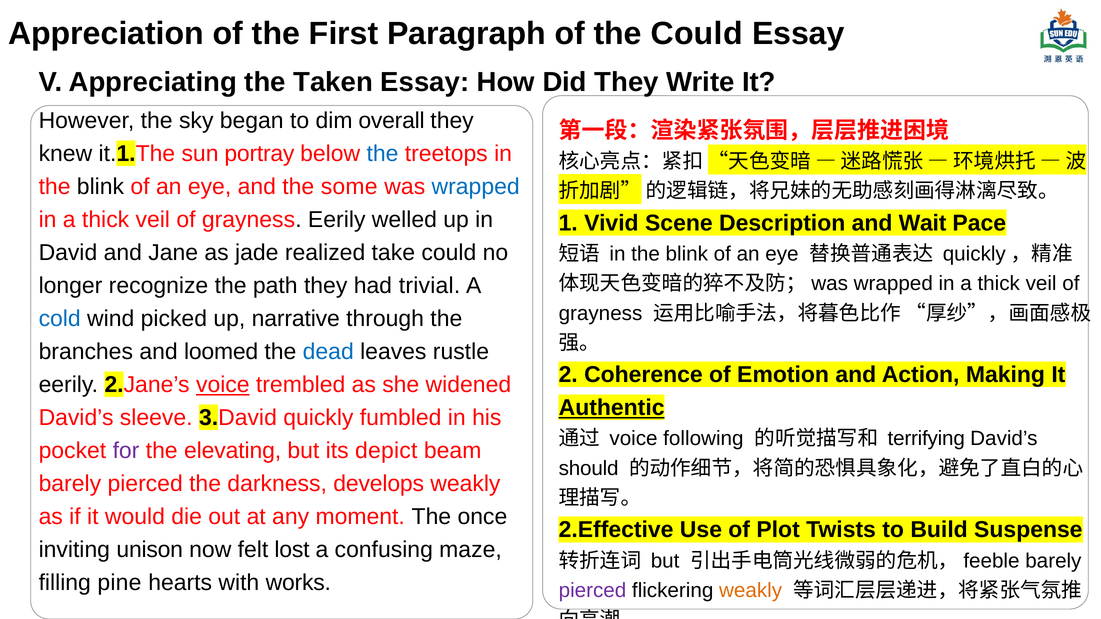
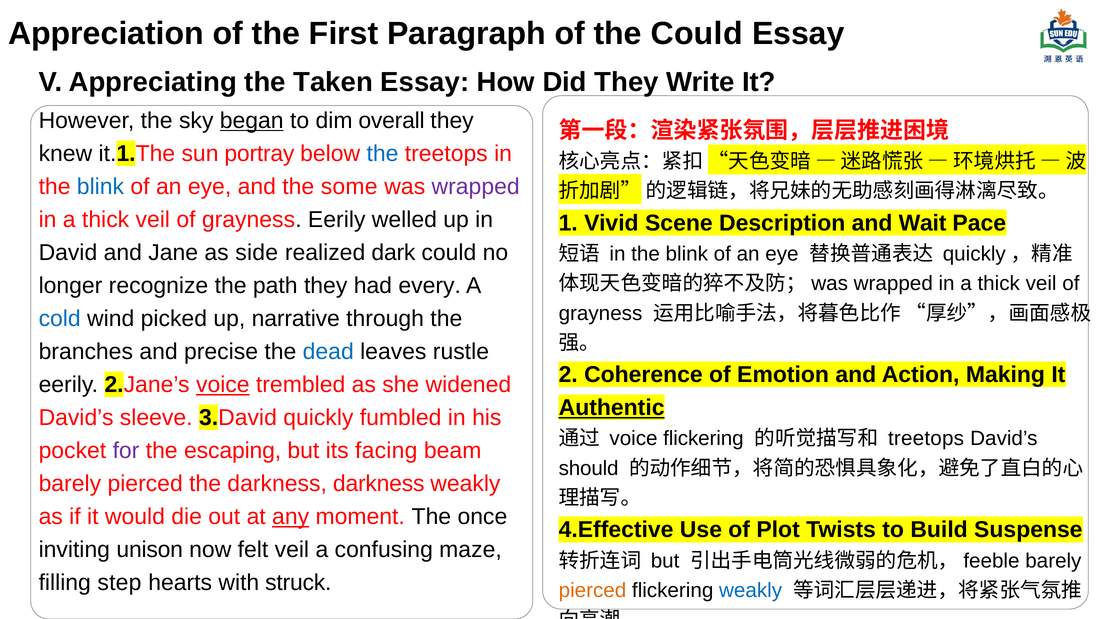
began underline: none -> present (252, 121)
blink colour: black -> blue (100, 187)
wrapped colour: blue -> purple (476, 187)
jade: jade -> side (257, 253)
take: take -> dark (393, 253)
trivial: trivial -> every (430, 286)
loomed: loomed -> precise (221, 352)
voice following: following -> flickering (703, 439)
terrifying: terrifying -> treetops (926, 439)
elevating: elevating -> escaping (233, 451)
depict: depict -> facing (386, 451)
darkness develops: develops -> darkness (379, 484)
any underline: none -> present (291, 517)
2.Effective: 2.Effective -> 4.Effective (616, 530)
felt lost: lost -> veil (292, 550)
pine: pine -> step (119, 583)
works: works -> struck (298, 583)
pierced colour: purple -> orange (593, 591)
weakly colour: orange -> blue (751, 591)
